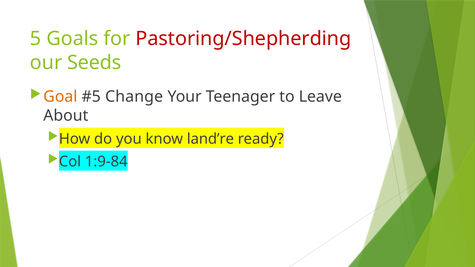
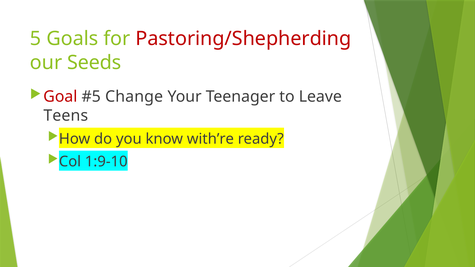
Goal colour: orange -> red (60, 97)
About: About -> Teens (66, 116)
land’re: land’re -> with’re (210, 139)
1:9-84: 1:9-84 -> 1:9-10 (106, 162)
